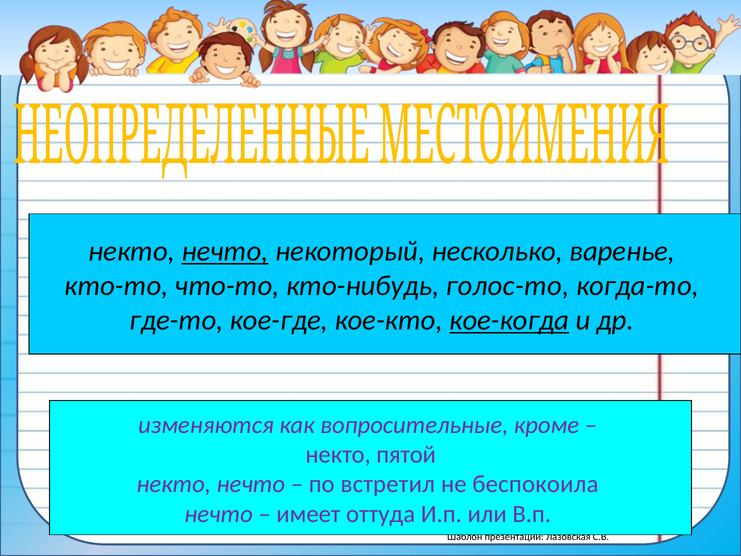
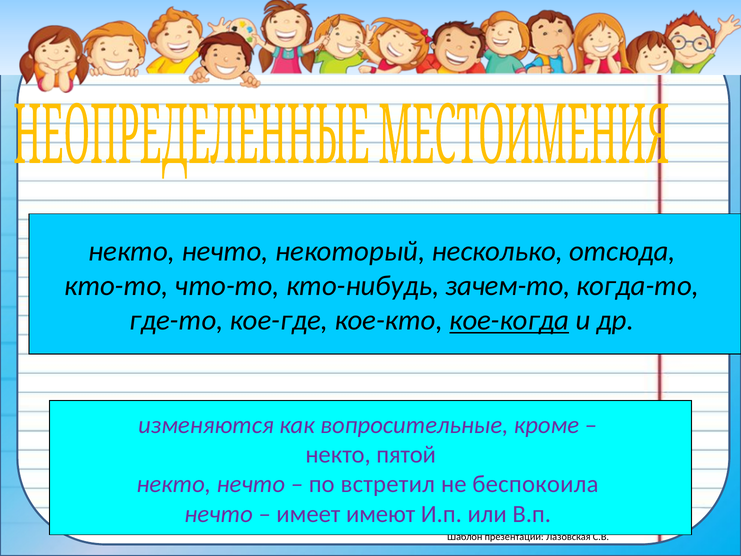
нечто underline: present -> none (225, 251)
варенье: варенье -> отсюда (622, 251)
голос-то: голос-то -> зачем-то (508, 286)
оттуда: оттуда -> имеют (381, 514)
